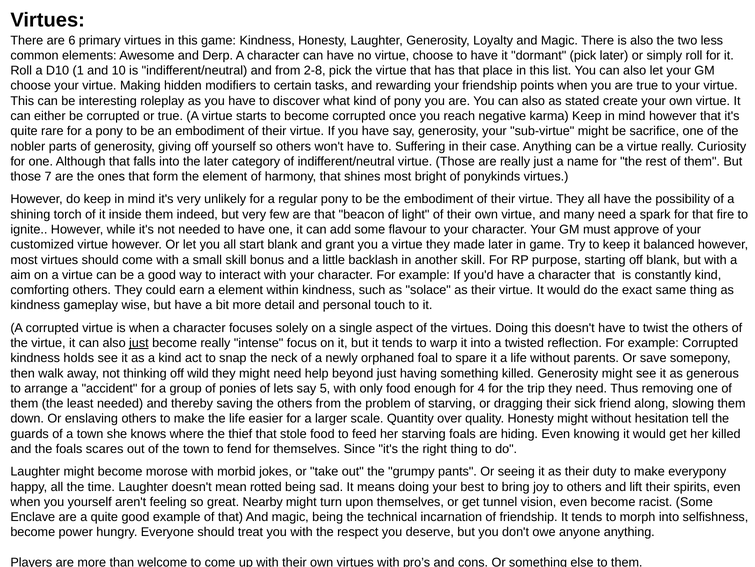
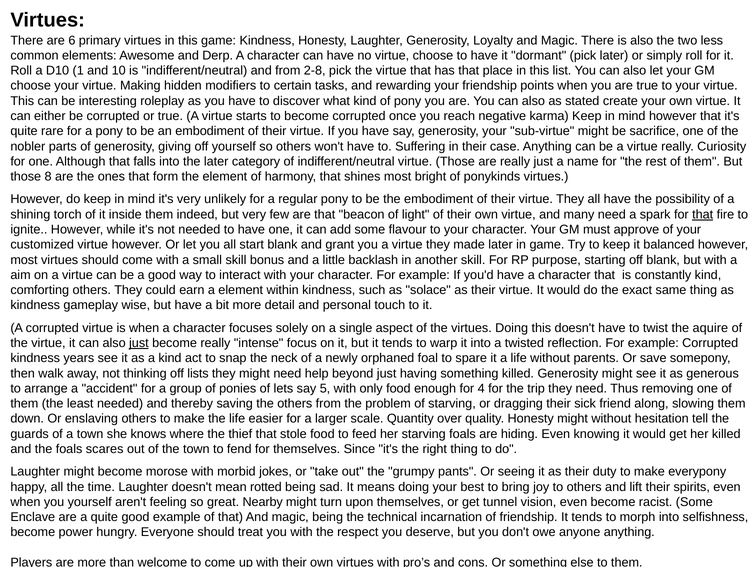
7: 7 -> 8 (48, 176)
that underline: none -> present (703, 214)
twist the others: others -> aquire (710, 327)
holds: holds -> years (79, 358)
wild: wild -> lists (198, 373)
